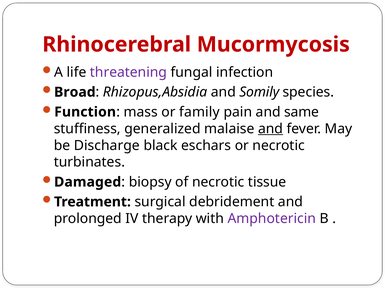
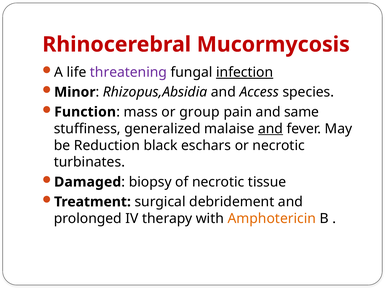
infection underline: none -> present (245, 72)
Broad: Broad -> Minor (75, 92)
Somily: Somily -> Access (259, 92)
family: family -> group (199, 112)
Discharge: Discharge -> Reduction (107, 145)
Amphotericin colour: purple -> orange (272, 218)
